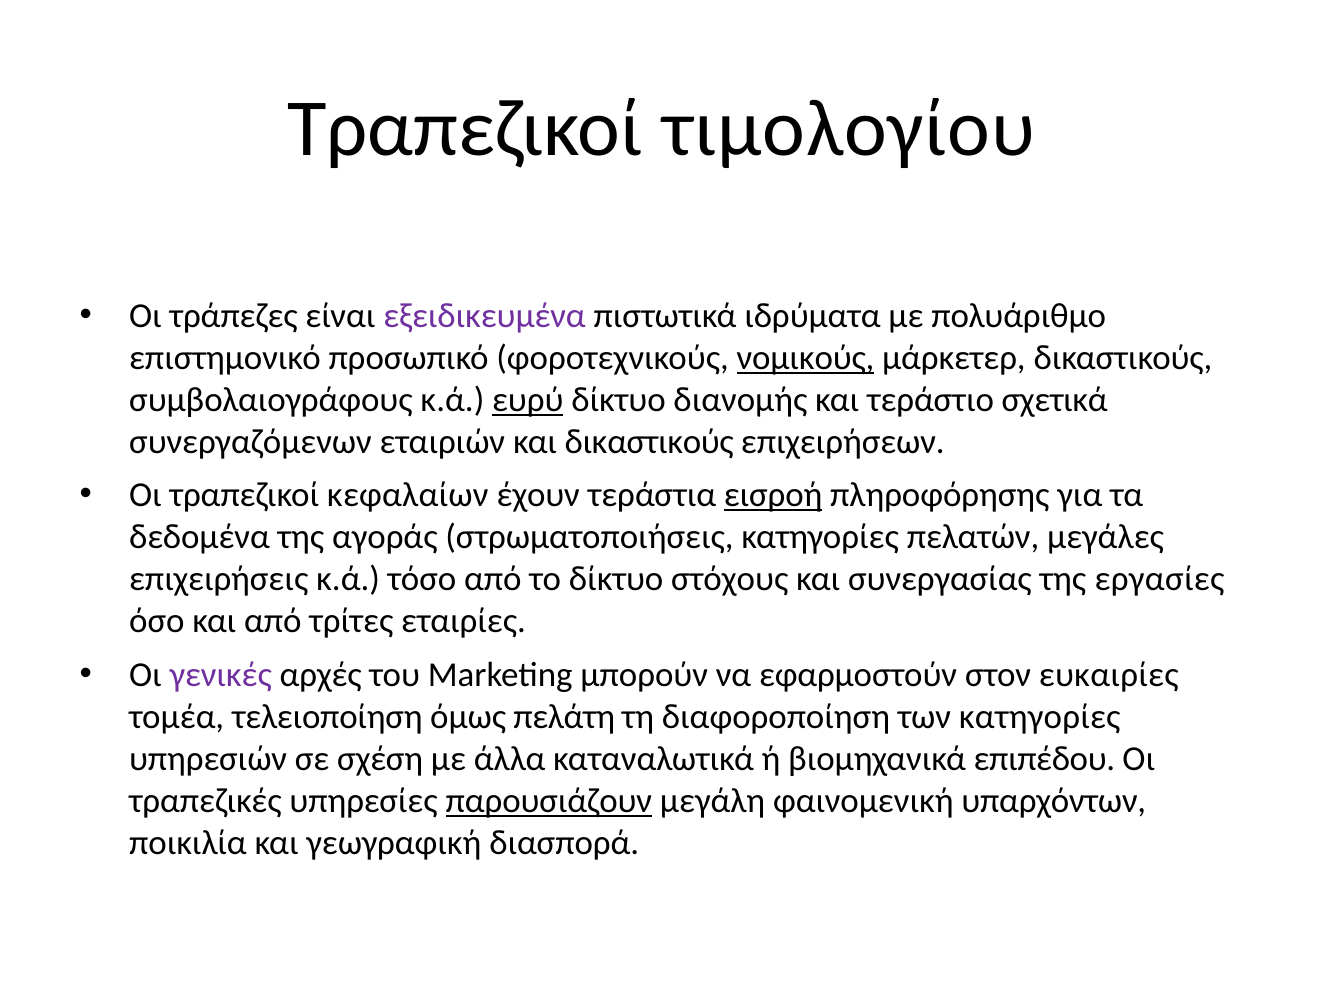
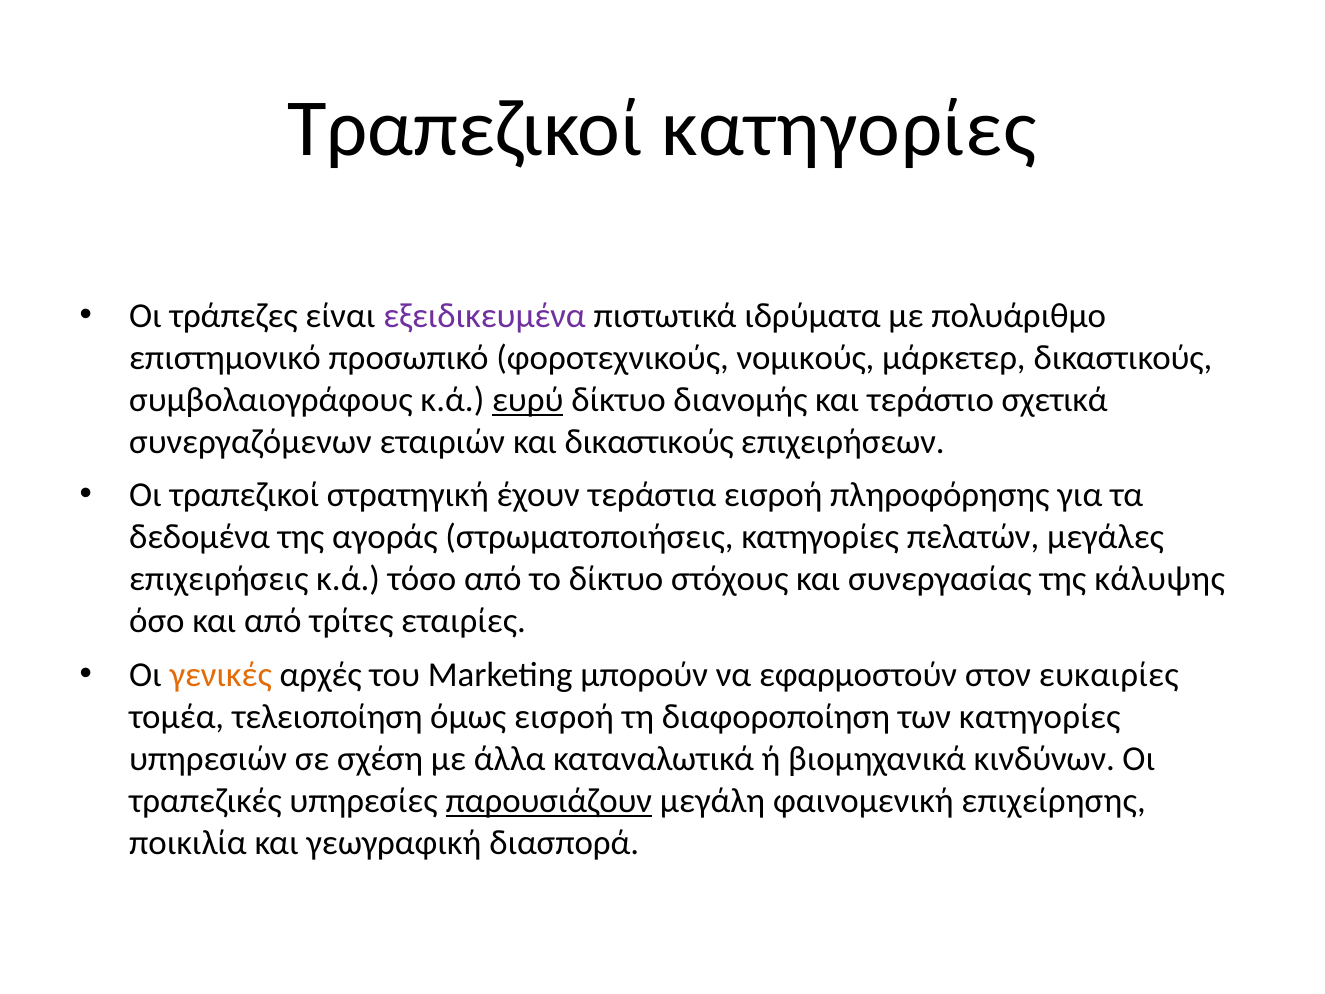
Τραπεζικοί τιμολογίου: τιμολογίου -> κατηγορίες (849, 128)
νομικούς underline: present -> none (806, 358)
κεφαλαίων: κεφαλαίων -> στρατηγική (408, 495)
εισροή underline: present -> none (773, 495)
εργασίες: εργασίες -> κάλυψης (1160, 579)
γενικές colour: purple -> orange (221, 675)
όμως πελάτη: πελάτη -> εισροή (564, 717)
επιπέδου: επιπέδου -> κινδύνων (1044, 759)
υπαρχόντων: υπαρχόντων -> επιχείρησης (1054, 801)
